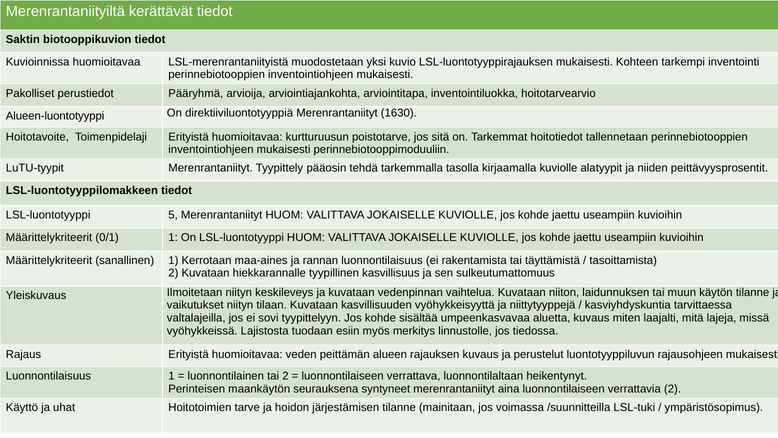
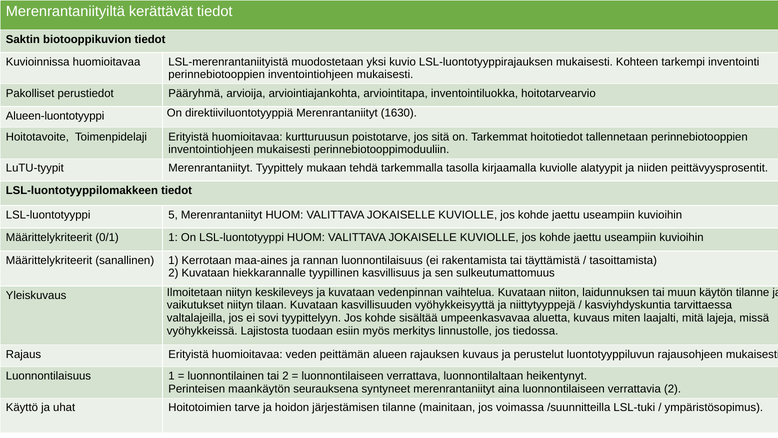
pääosin: pääosin -> mukaan (326, 168)
